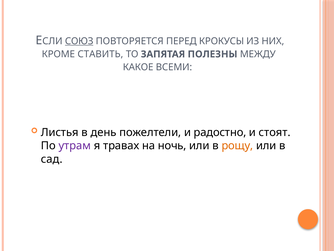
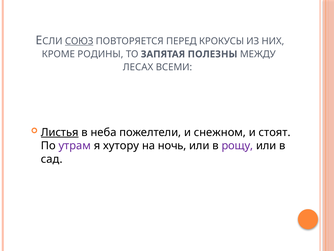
СТАВИТЬ: СТАВИТЬ -> РОДИНЫ (100, 54)
КАКОЕ: КАКОЕ -> ЛЕСАХ (138, 67)
Листья underline: none -> present (60, 132)
день: день -> неба (104, 132)
радостно: радостно -> снежном (220, 132)
травах: травах -> хутору (121, 145)
рощу colour: orange -> purple (237, 145)
